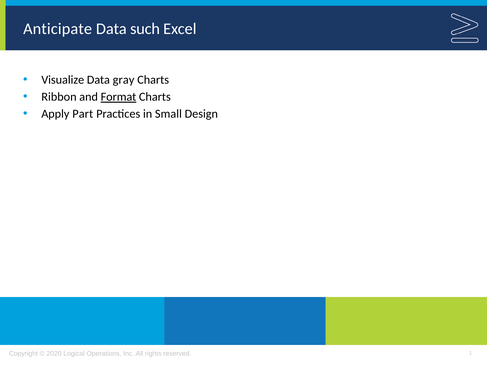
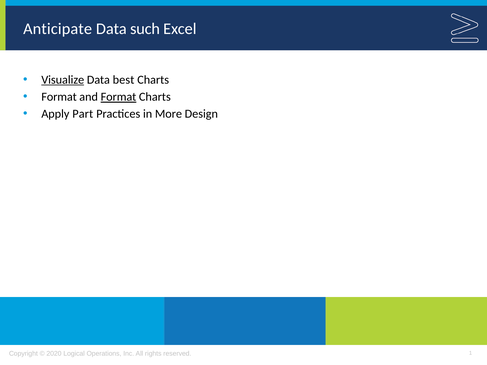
Visualize underline: none -> present (63, 80)
gray: gray -> best (124, 80)
Ribbon: Ribbon -> Format (59, 97)
Small: Small -> More (168, 114)
